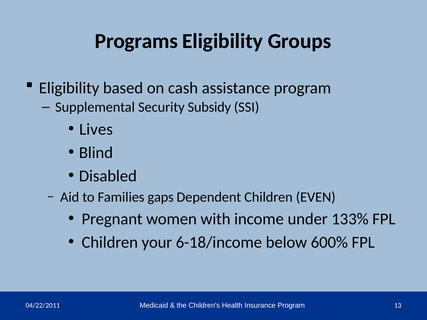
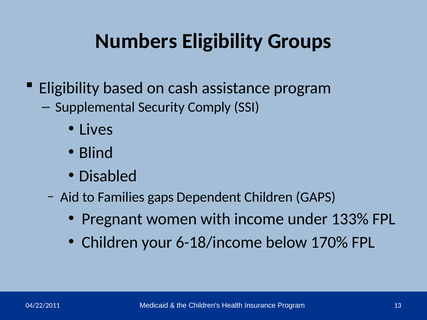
Programs: Programs -> Numbers (136, 41)
Subsidy: Subsidy -> Comply (209, 107)
Children EVEN: EVEN -> GAPS (316, 197)
600%: 600% -> 170% (329, 242)
